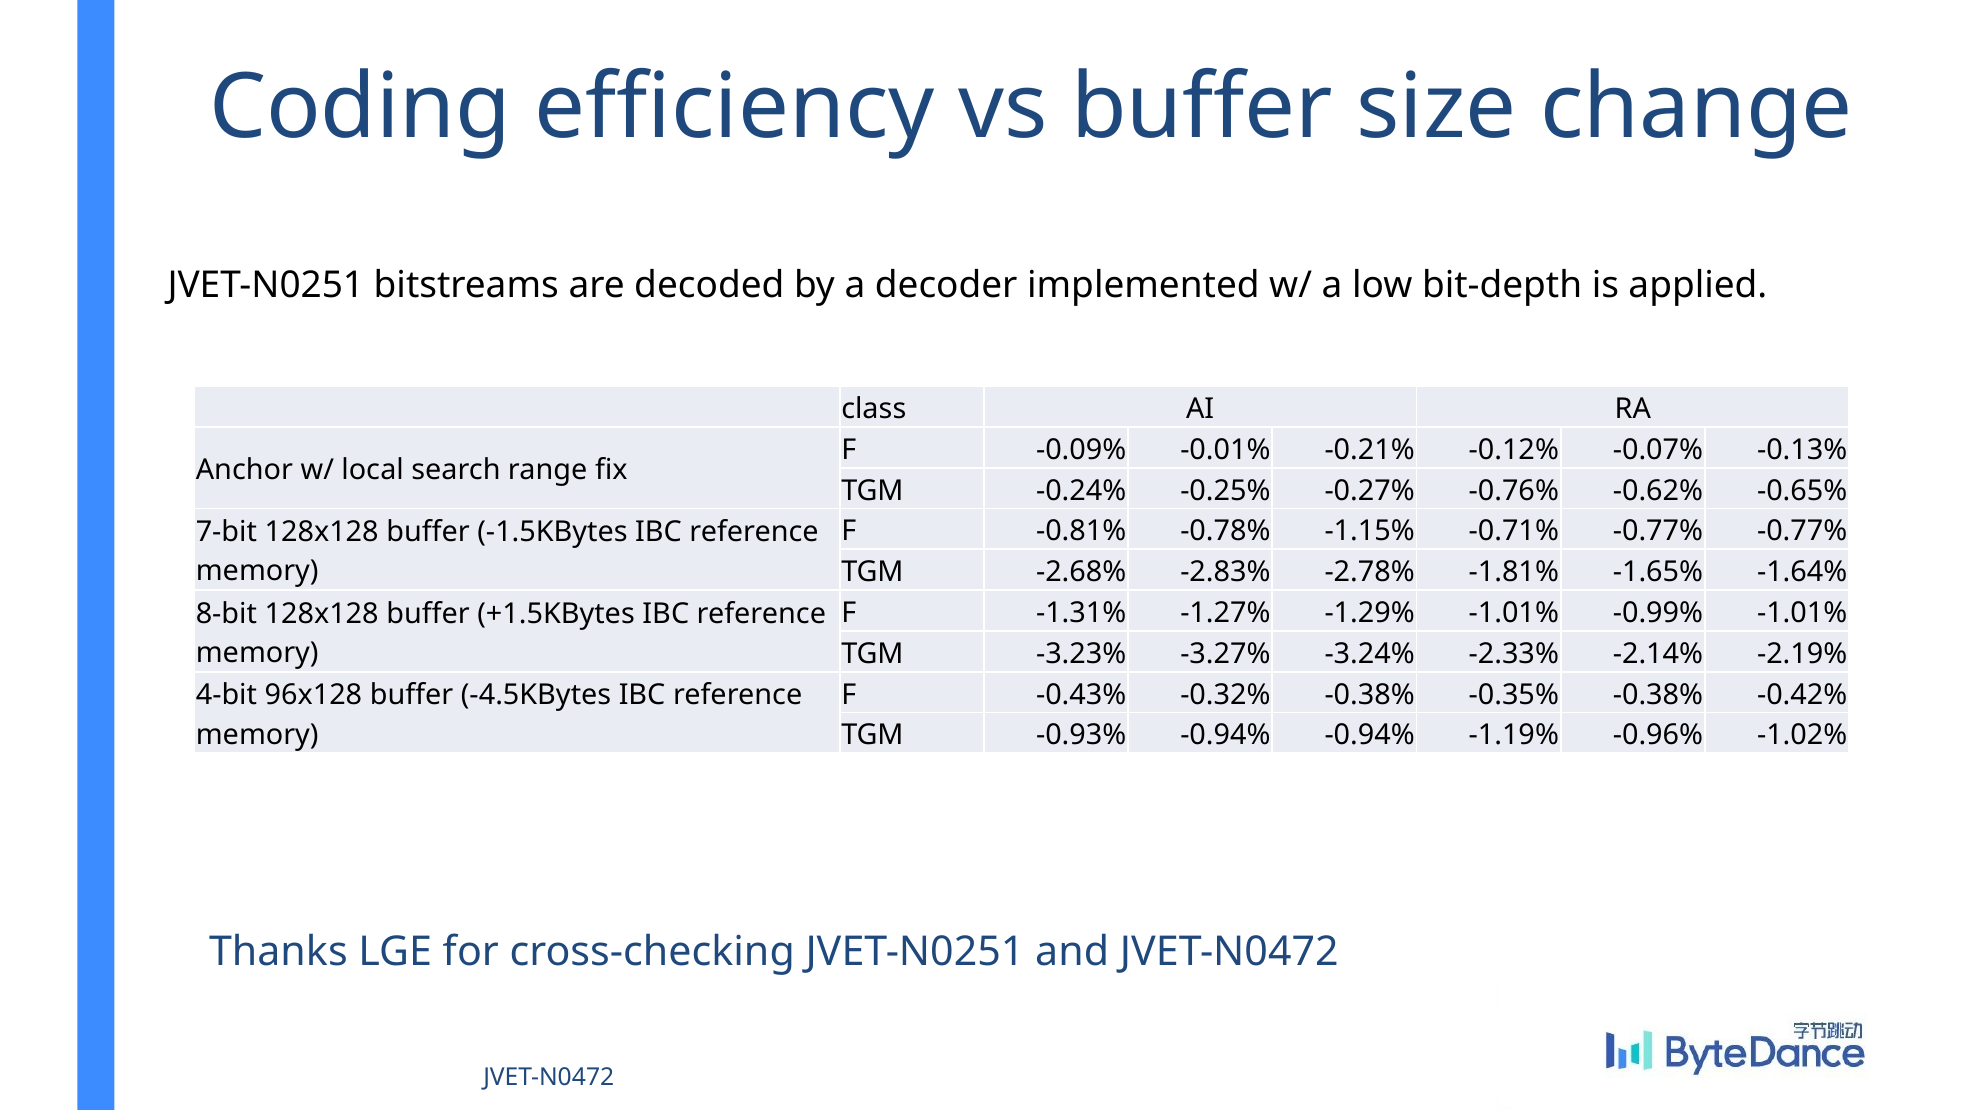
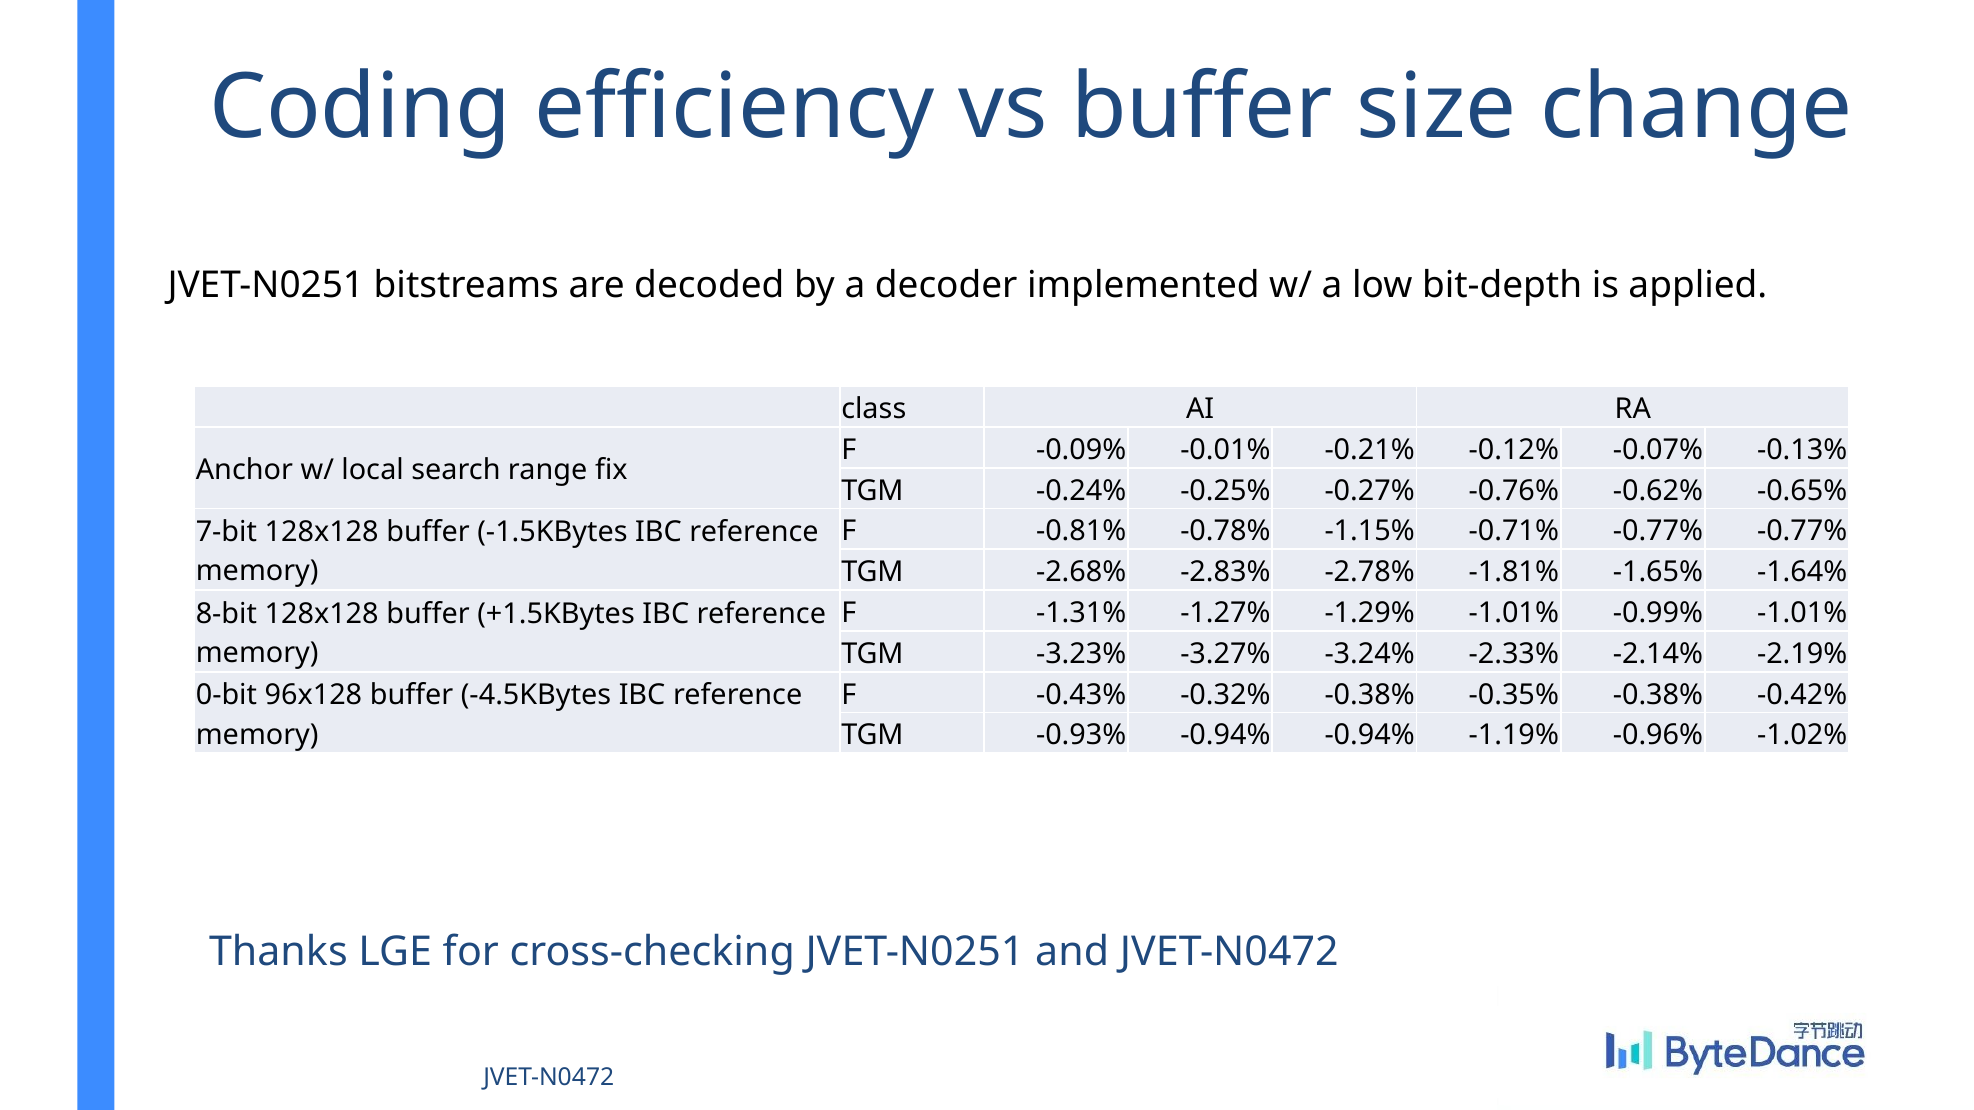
4-bit: 4-bit -> 0-bit (226, 696)
